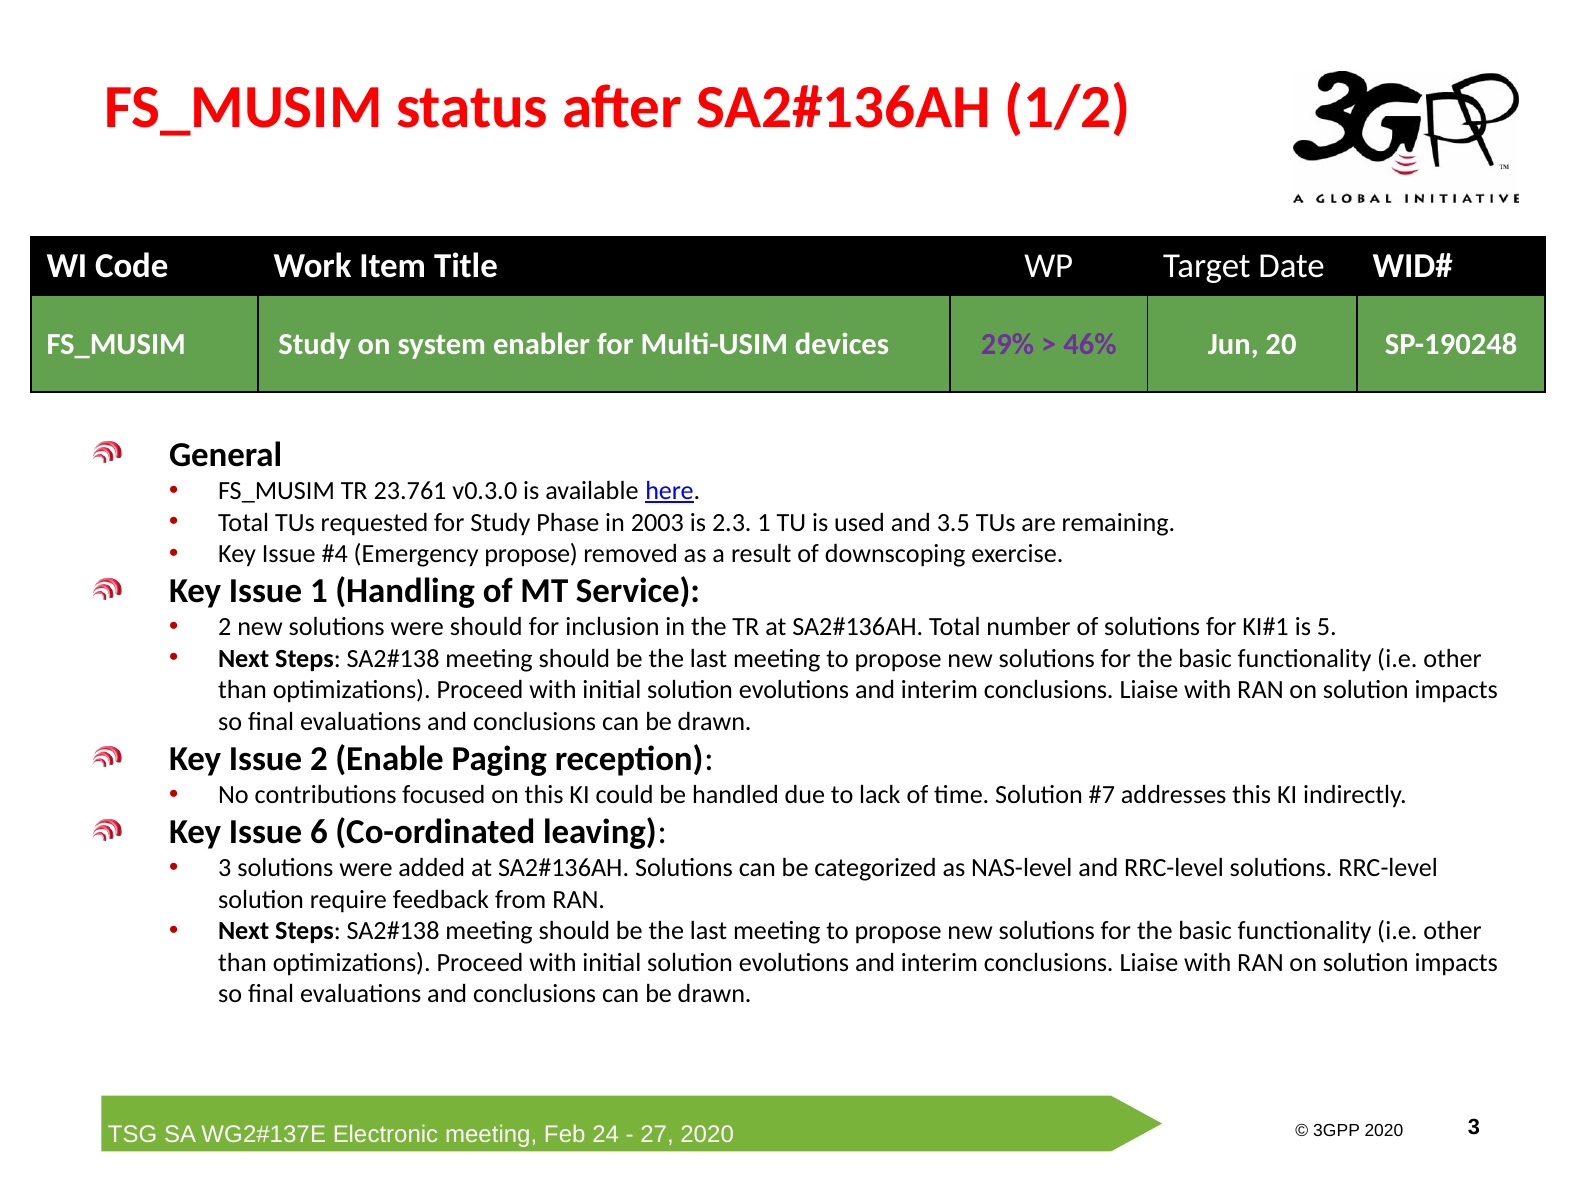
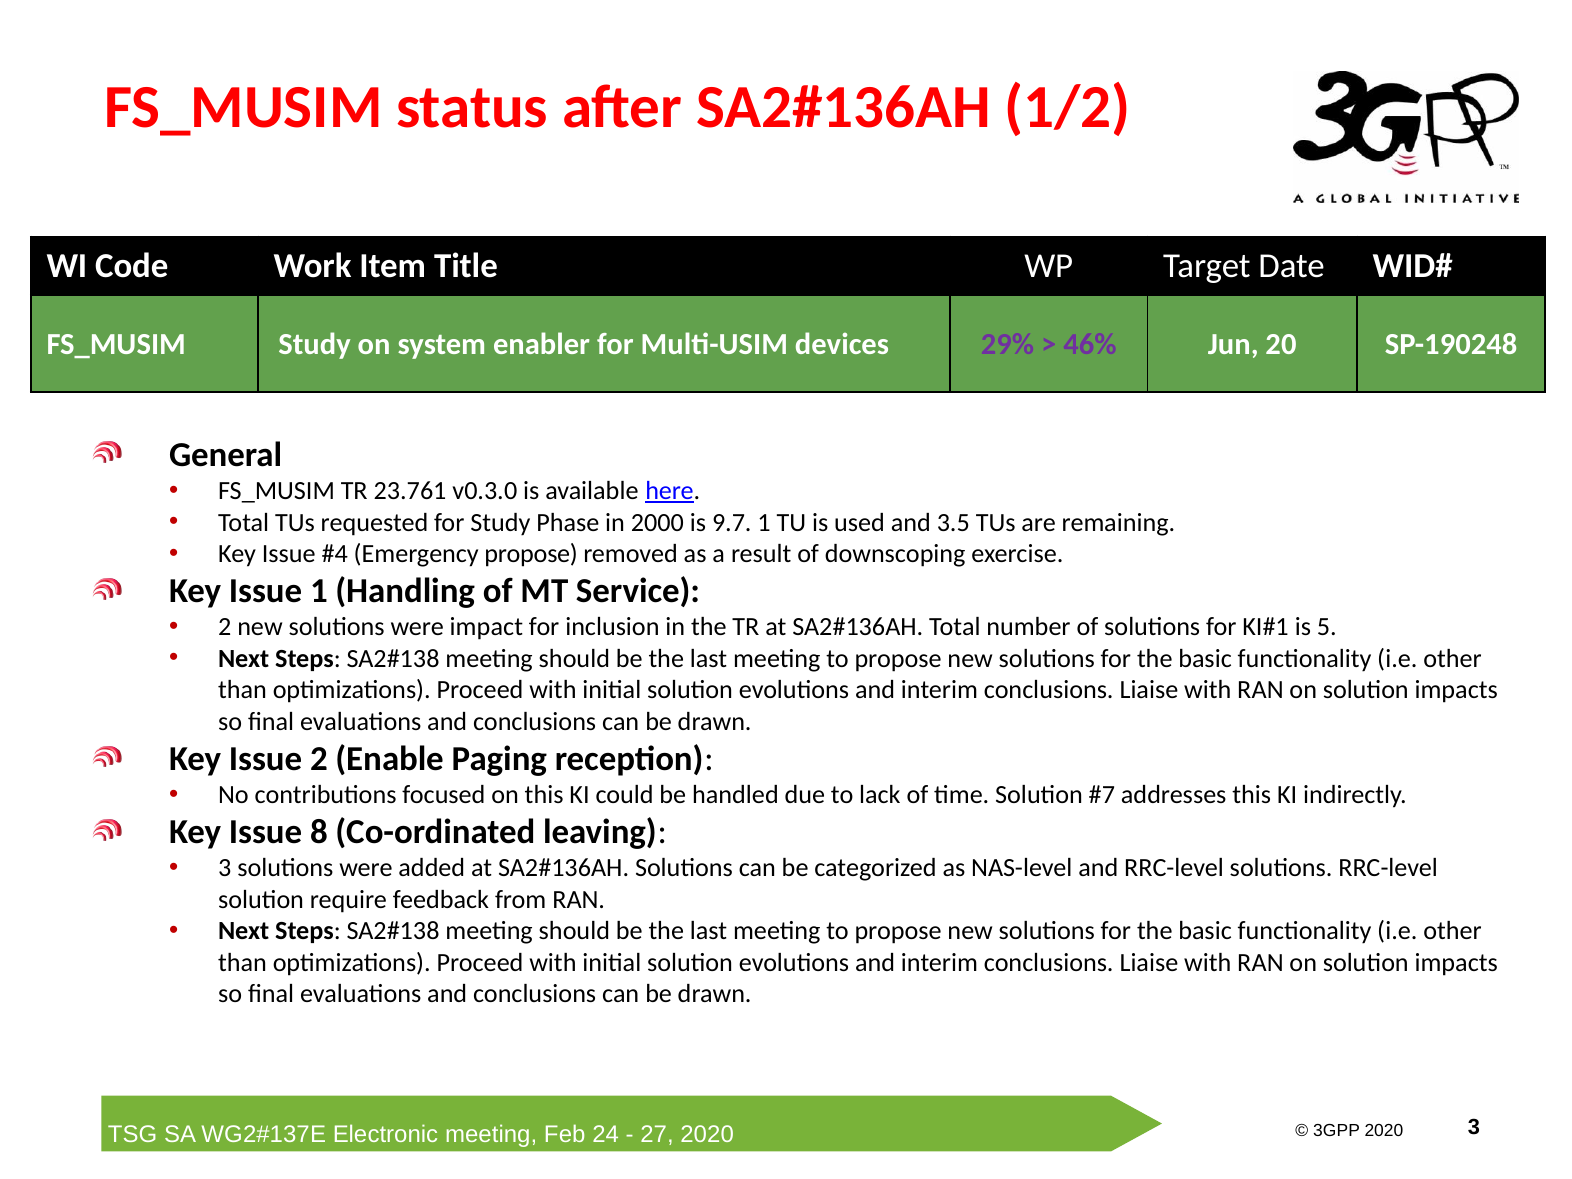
2003: 2003 -> 2000 (657, 523)
2.3: 2.3 -> 9.7 (732, 523)
were should: should -> impact (486, 627)
6: 6 -> 8 (319, 832)
